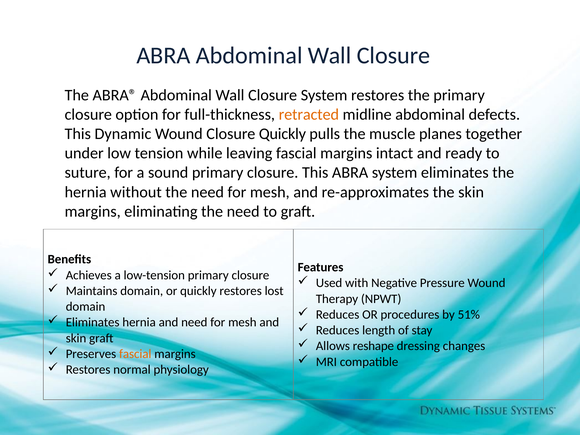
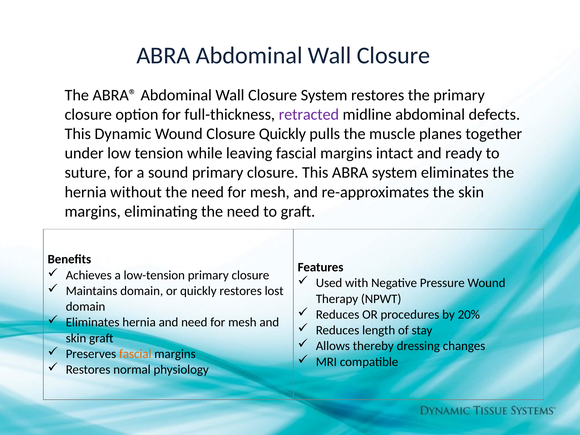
retracted colour: orange -> purple (309, 115)
51%: 51% -> 20% (469, 315)
reshape: reshape -> thereby (373, 346)
